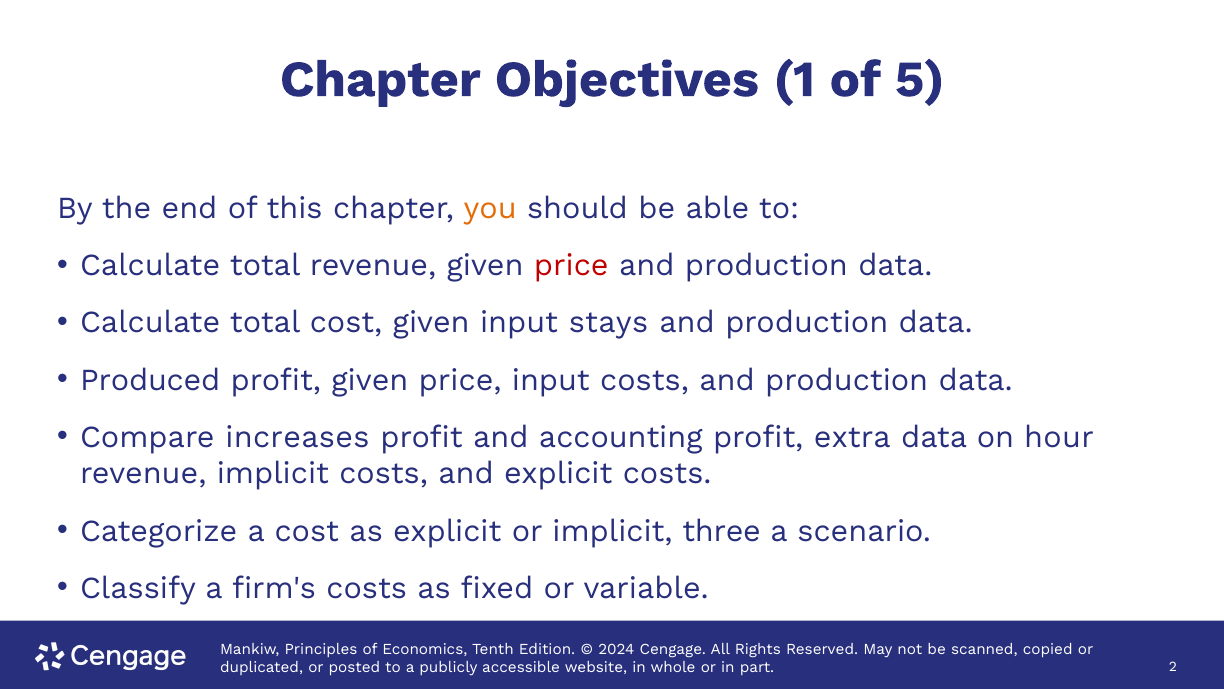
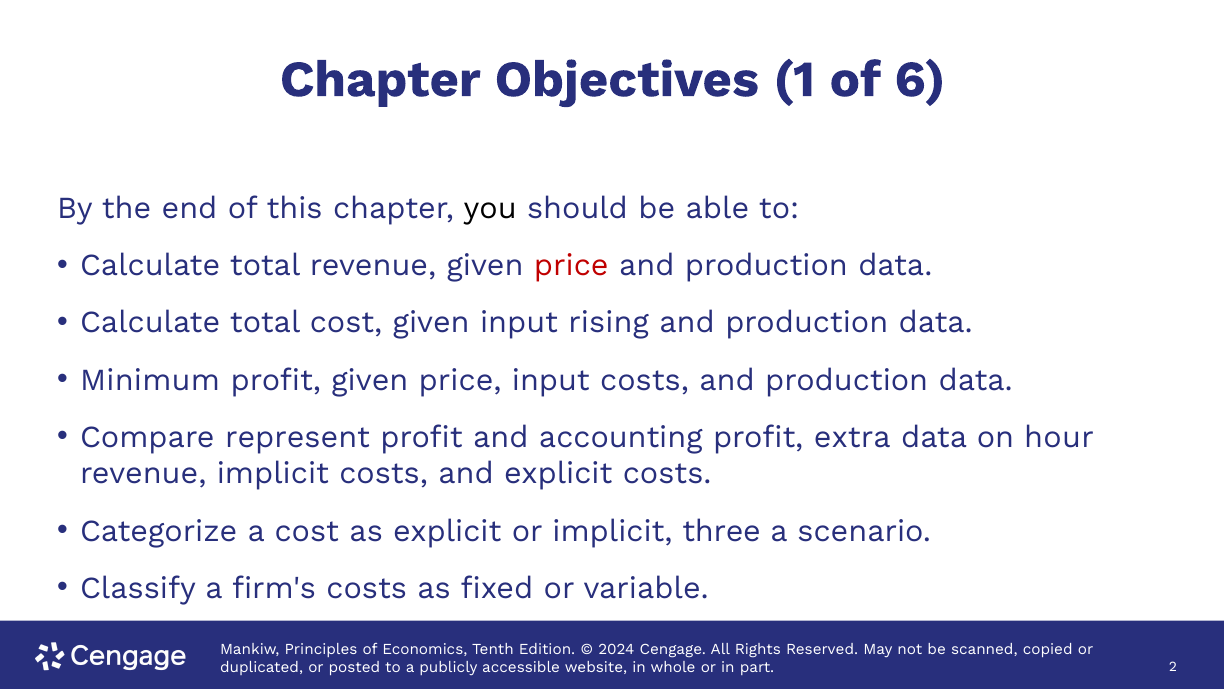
5: 5 -> 6 (920, 79)
you colour: orange -> black (490, 208)
stays: stays -> rising (609, 323)
Produced: Produced -> Minimum (150, 380)
increases: increases -> represent (298, 437)
